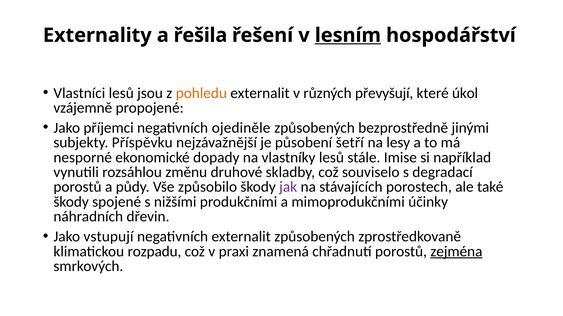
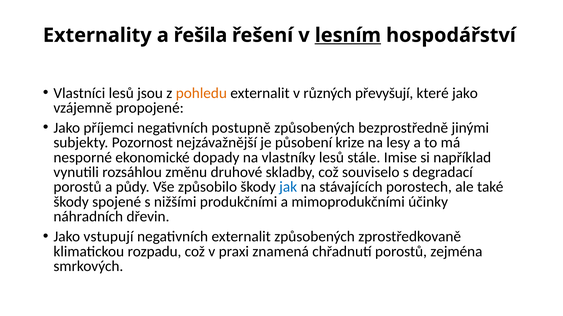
které úkol: úkol -> jako (465, 93)
ojediněle: ojediněle -> postupně (241, 128)
Příspěvku: Příspěvku -> Pozornost (142, 143)
šetří: šetří -> krize (350, 143)
jak colour: purple -> blue (288, 187)
zejména underline: present -> none (456, 252)
